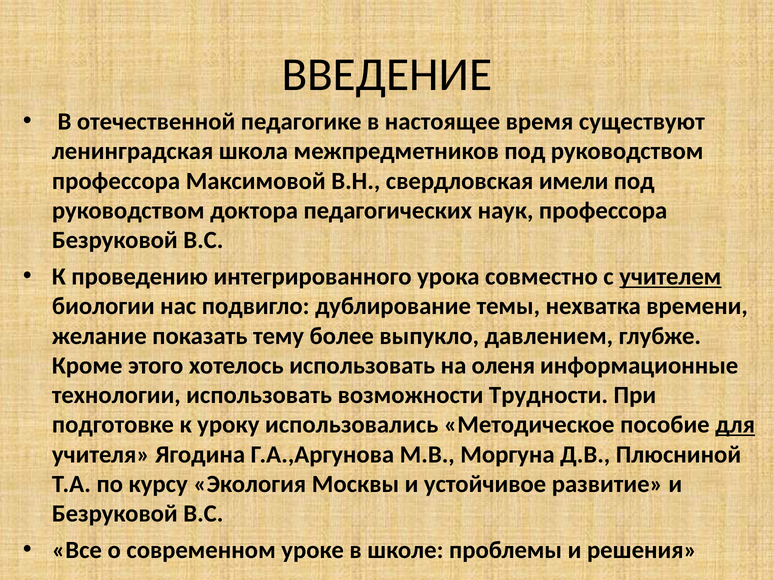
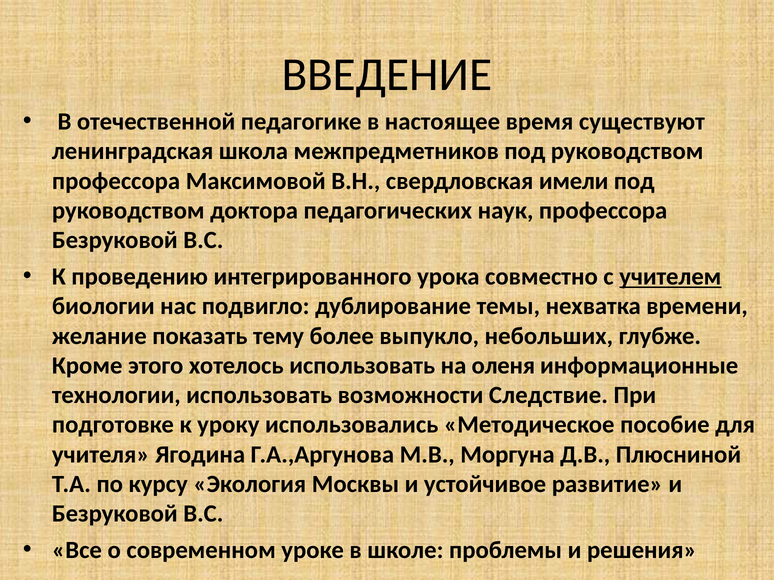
давлением: давлением -> небольших (549, 336)
Трудности: Трудности -> Следствие (548, 395)
для underline: present -> none (735, 425)
